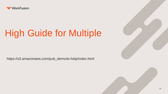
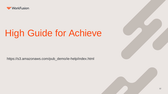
Multiple: Multiple -> Achieve (85, 33)
